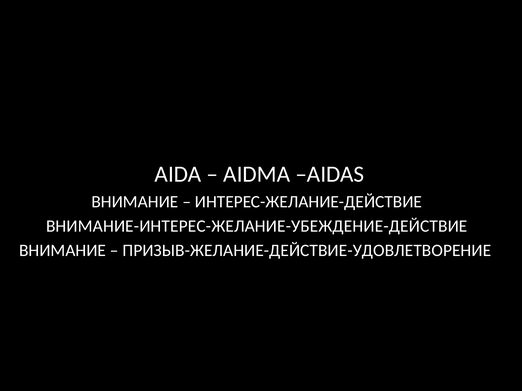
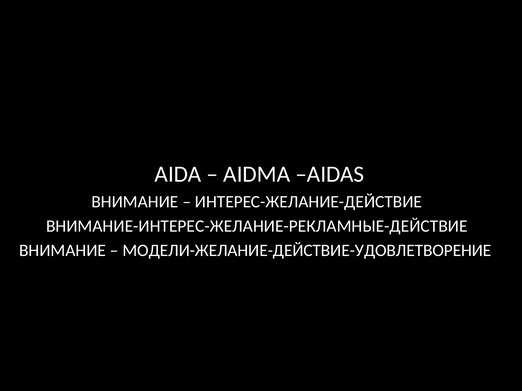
ВНИМАНИЕ-ИНТЕРЕС-ЖЕЛАНИЕ-УБЕЖДЕНИЕ-ДЕЙСТВИЕ: ВНИМАНИЕ-ИНТЕРЕС-ЖЕЛАНИЕ-УБЕЖДЕНИЕ-ДЕЙСТВИЕ -> ВНИМАНИЕ-ИНТЕРЕС-ЖЕЛАНИЕ-РЕКЛАМНЫЕ-ДЕЙСТВИЕ (257, 226)
ПРИЗЫВ-ЖЕЛАНИЕ-ДЕЙСТВИЕ-УДОВЛЕТВОРЕНИЕ: ПРИЗЫВ-ЖЕЛАНИЕ-ДЕЙСТВИЕ-УДОВЛЕТВОРЕНИЕ -> МОДЕЛИ-ЖЕЛАНИЕ-ДЕЙСТВИЕ-УДОВЛЕТВОРЕНИЕ (307, 251)
